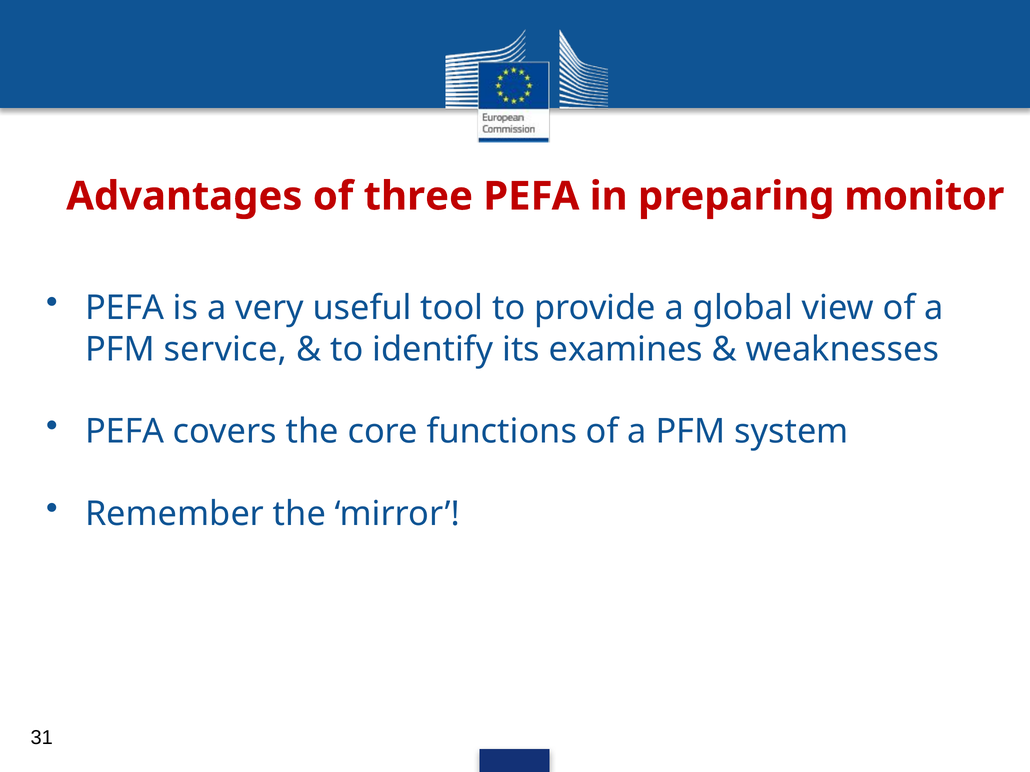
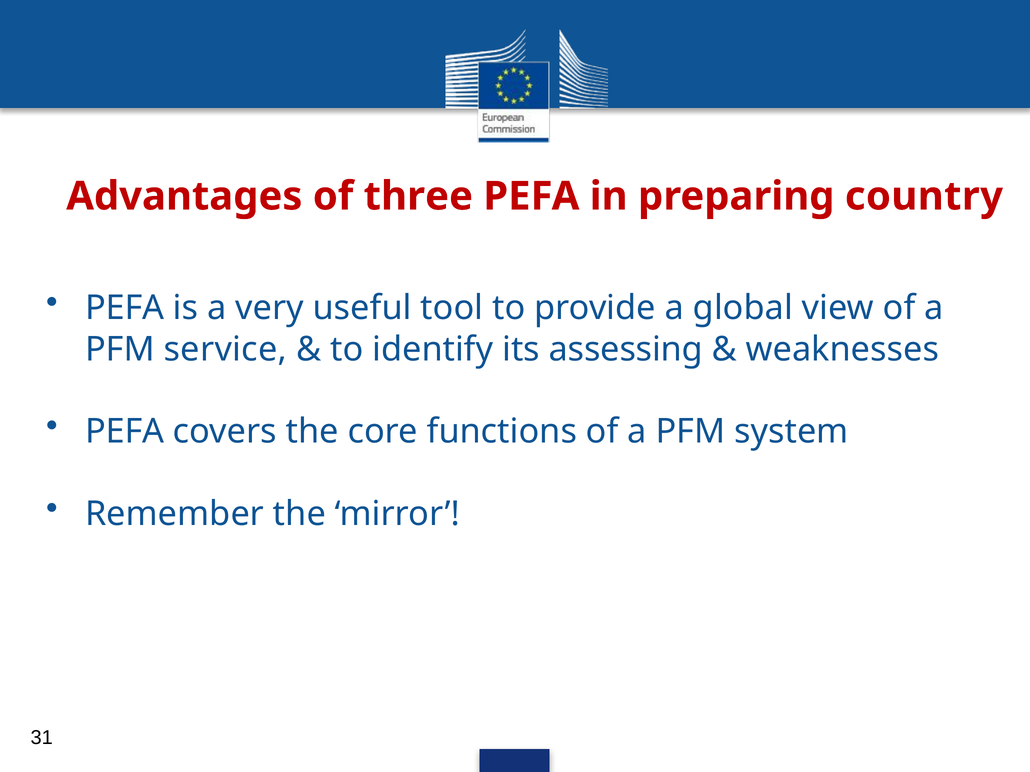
monitor: monitor -> country (924, 196)
examines: examines -> assessing (626, 349)
